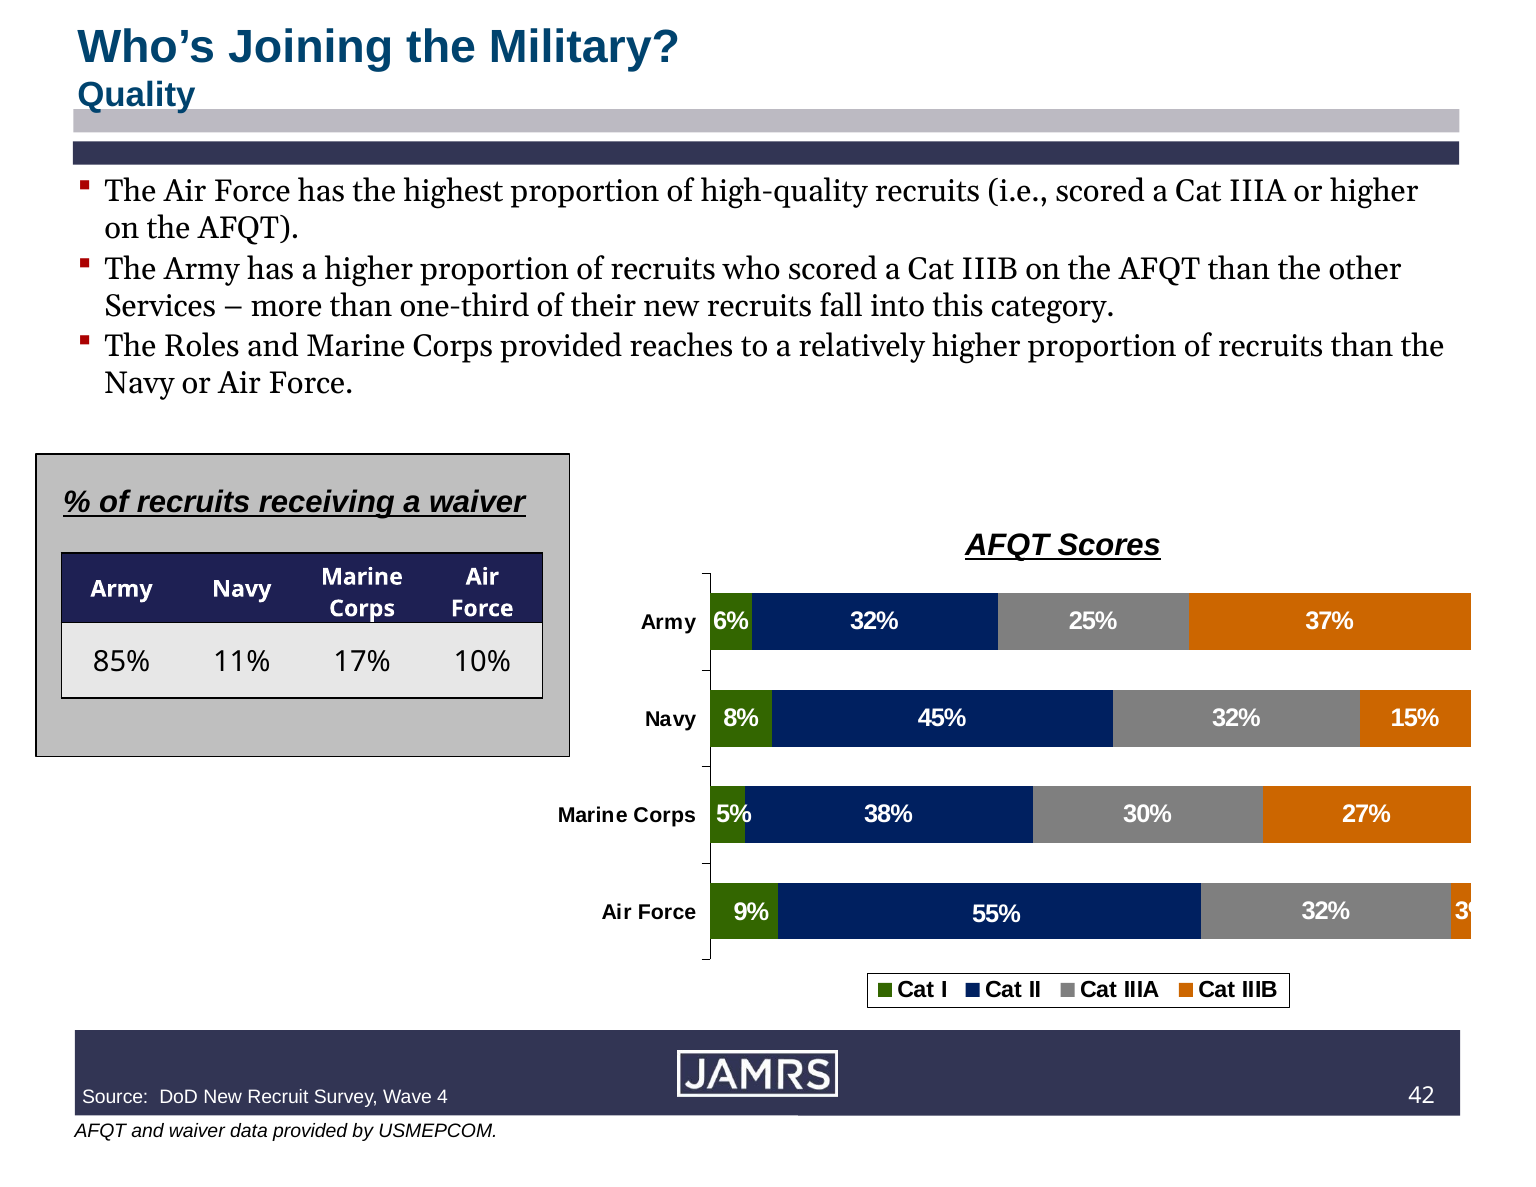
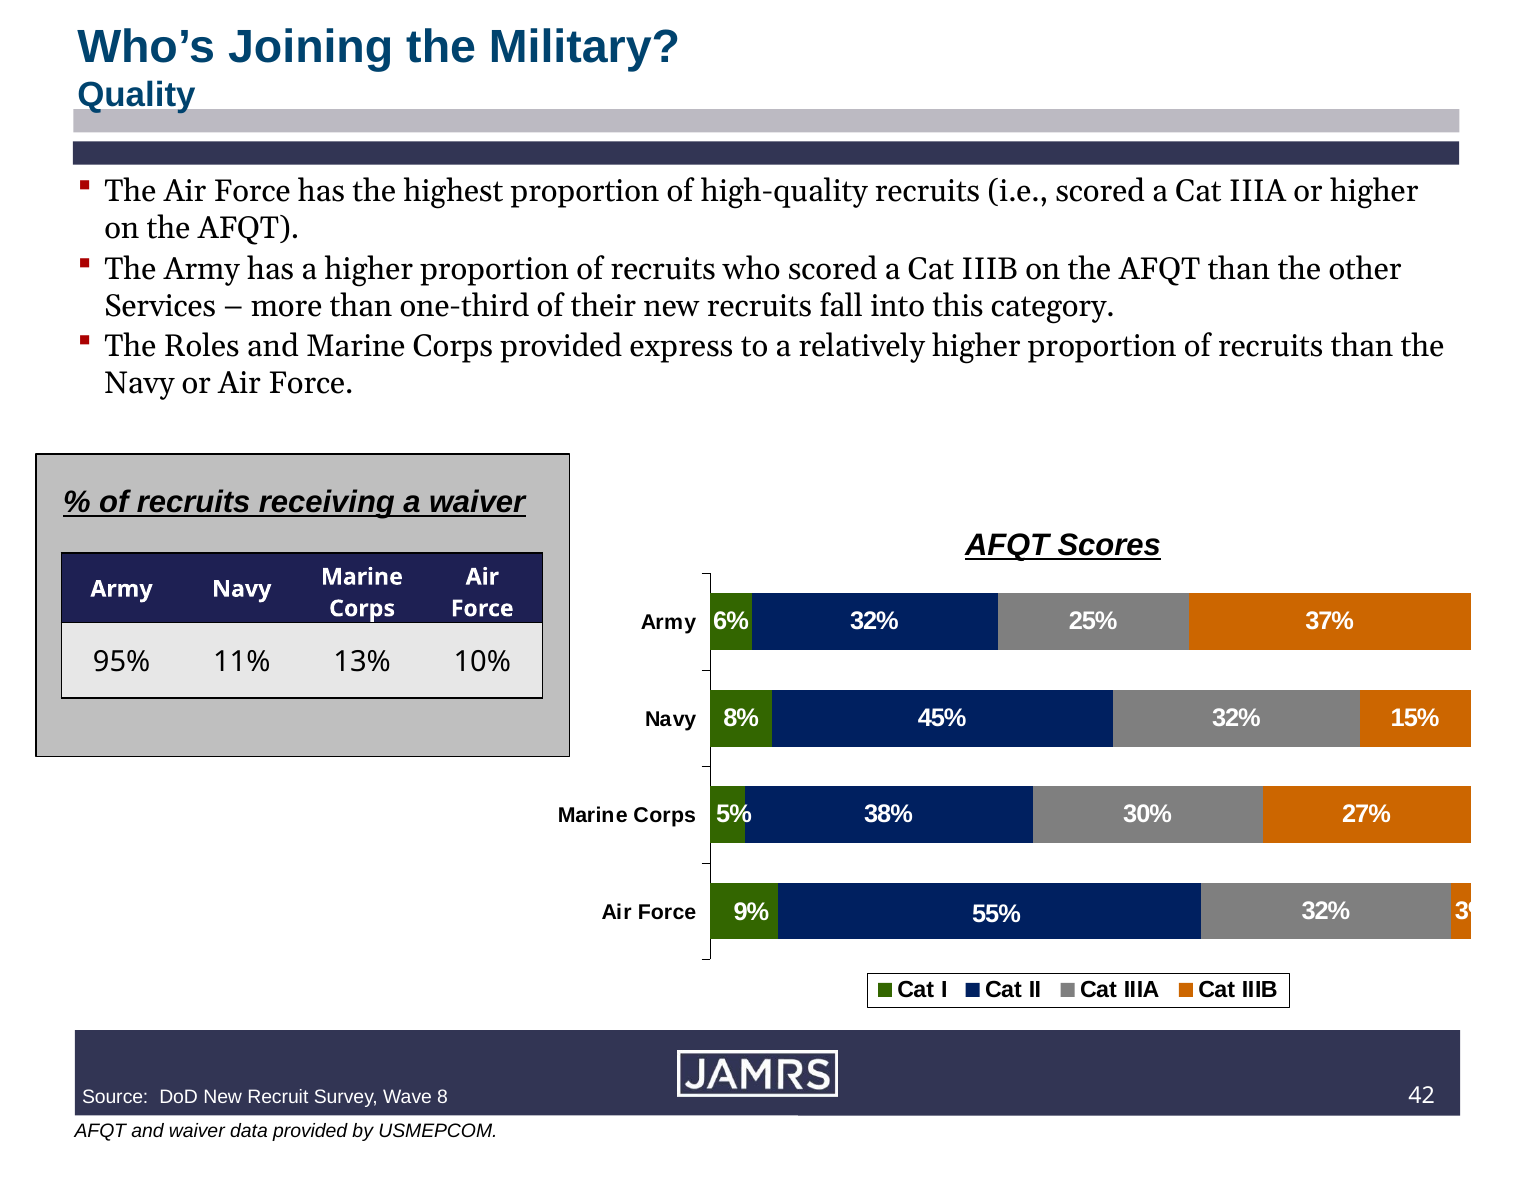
reaches: reaches -> express (681, 346)
85%: 85% -> 95% (122, 662)
17%: 17% -> 13% (362, 662)
4: 4 -> 8 (443, 1097)
